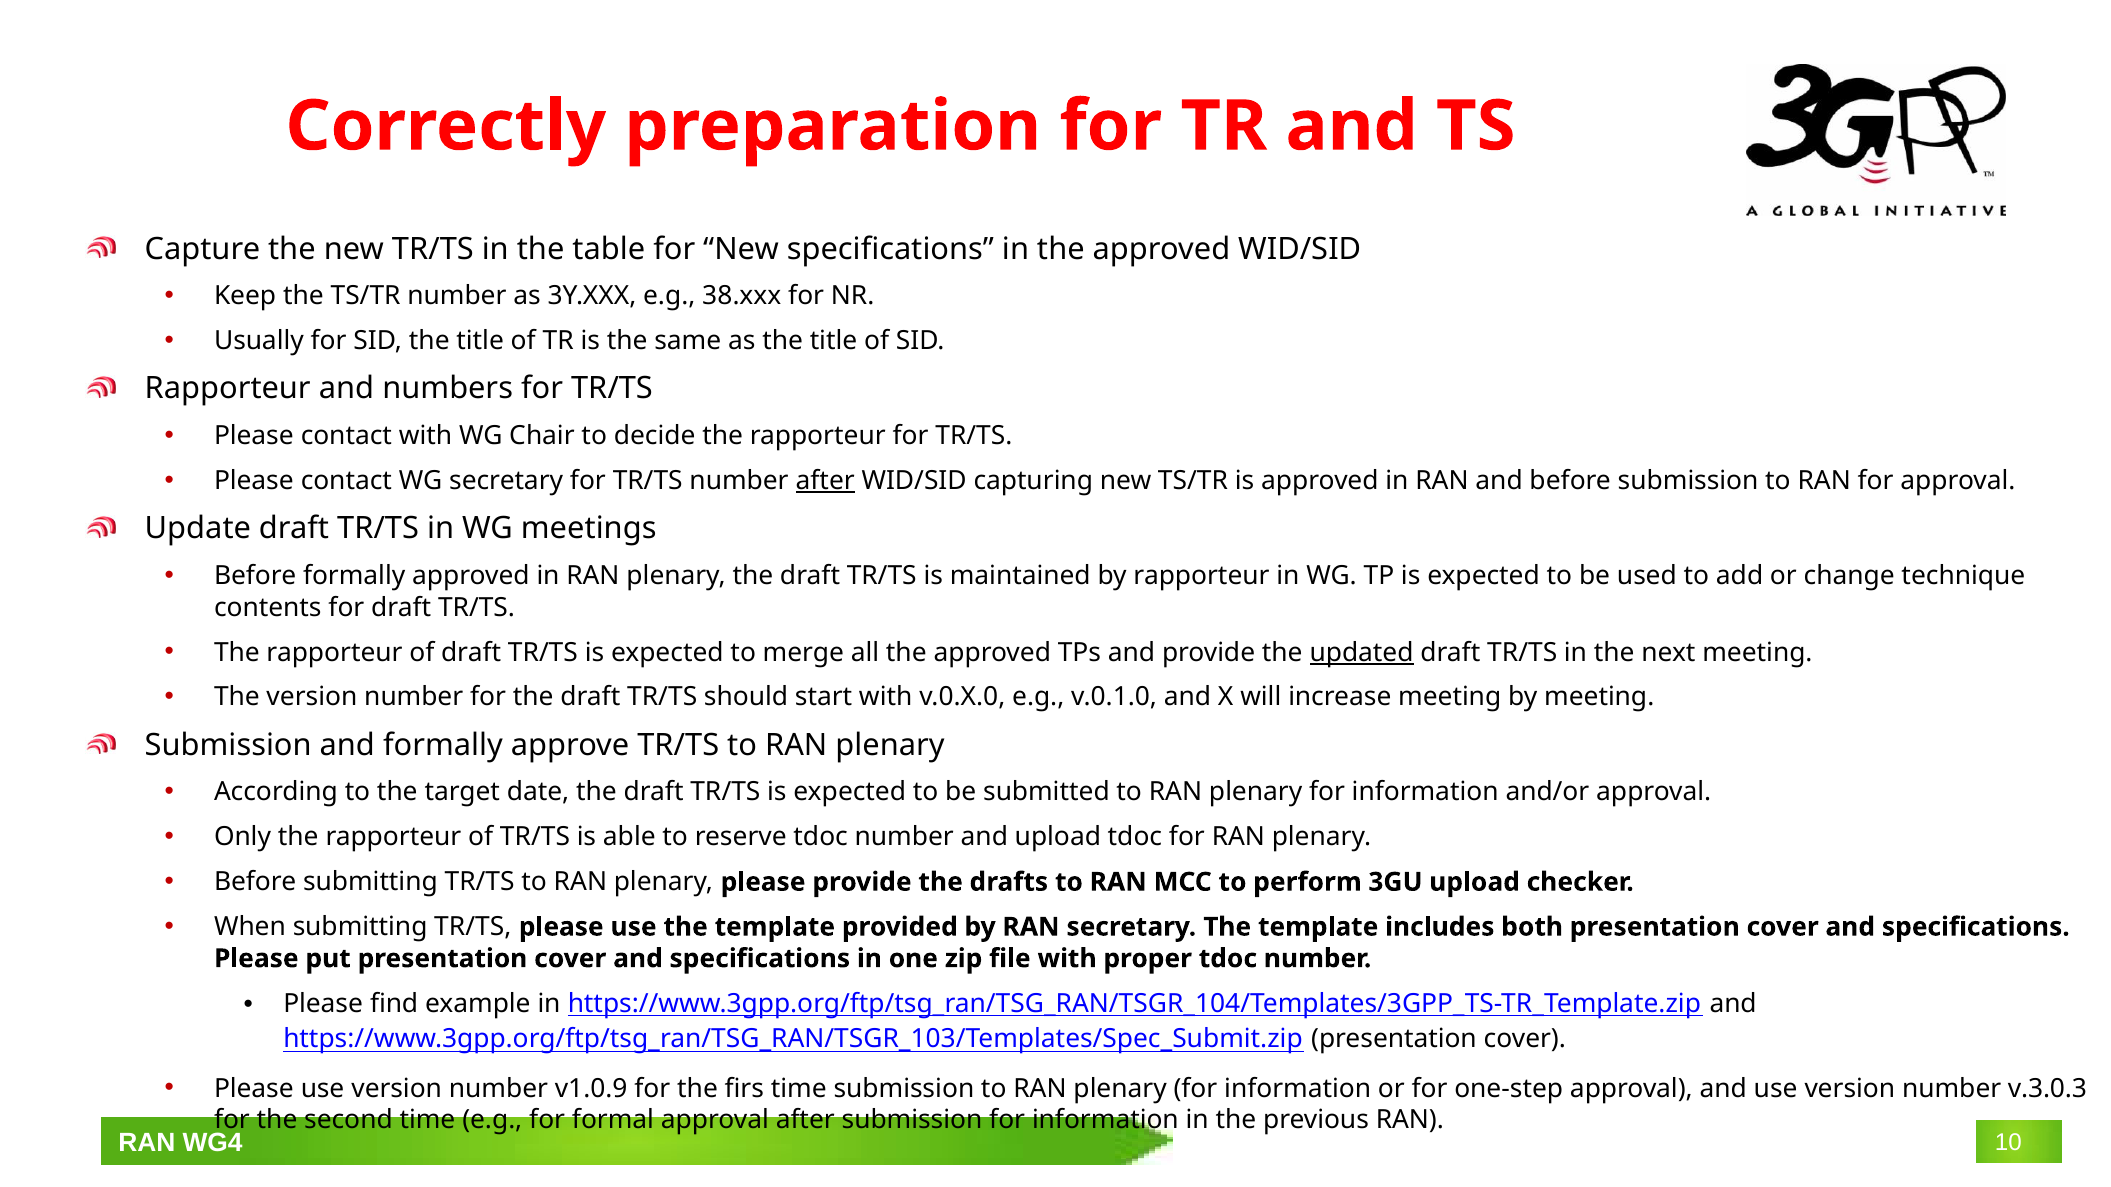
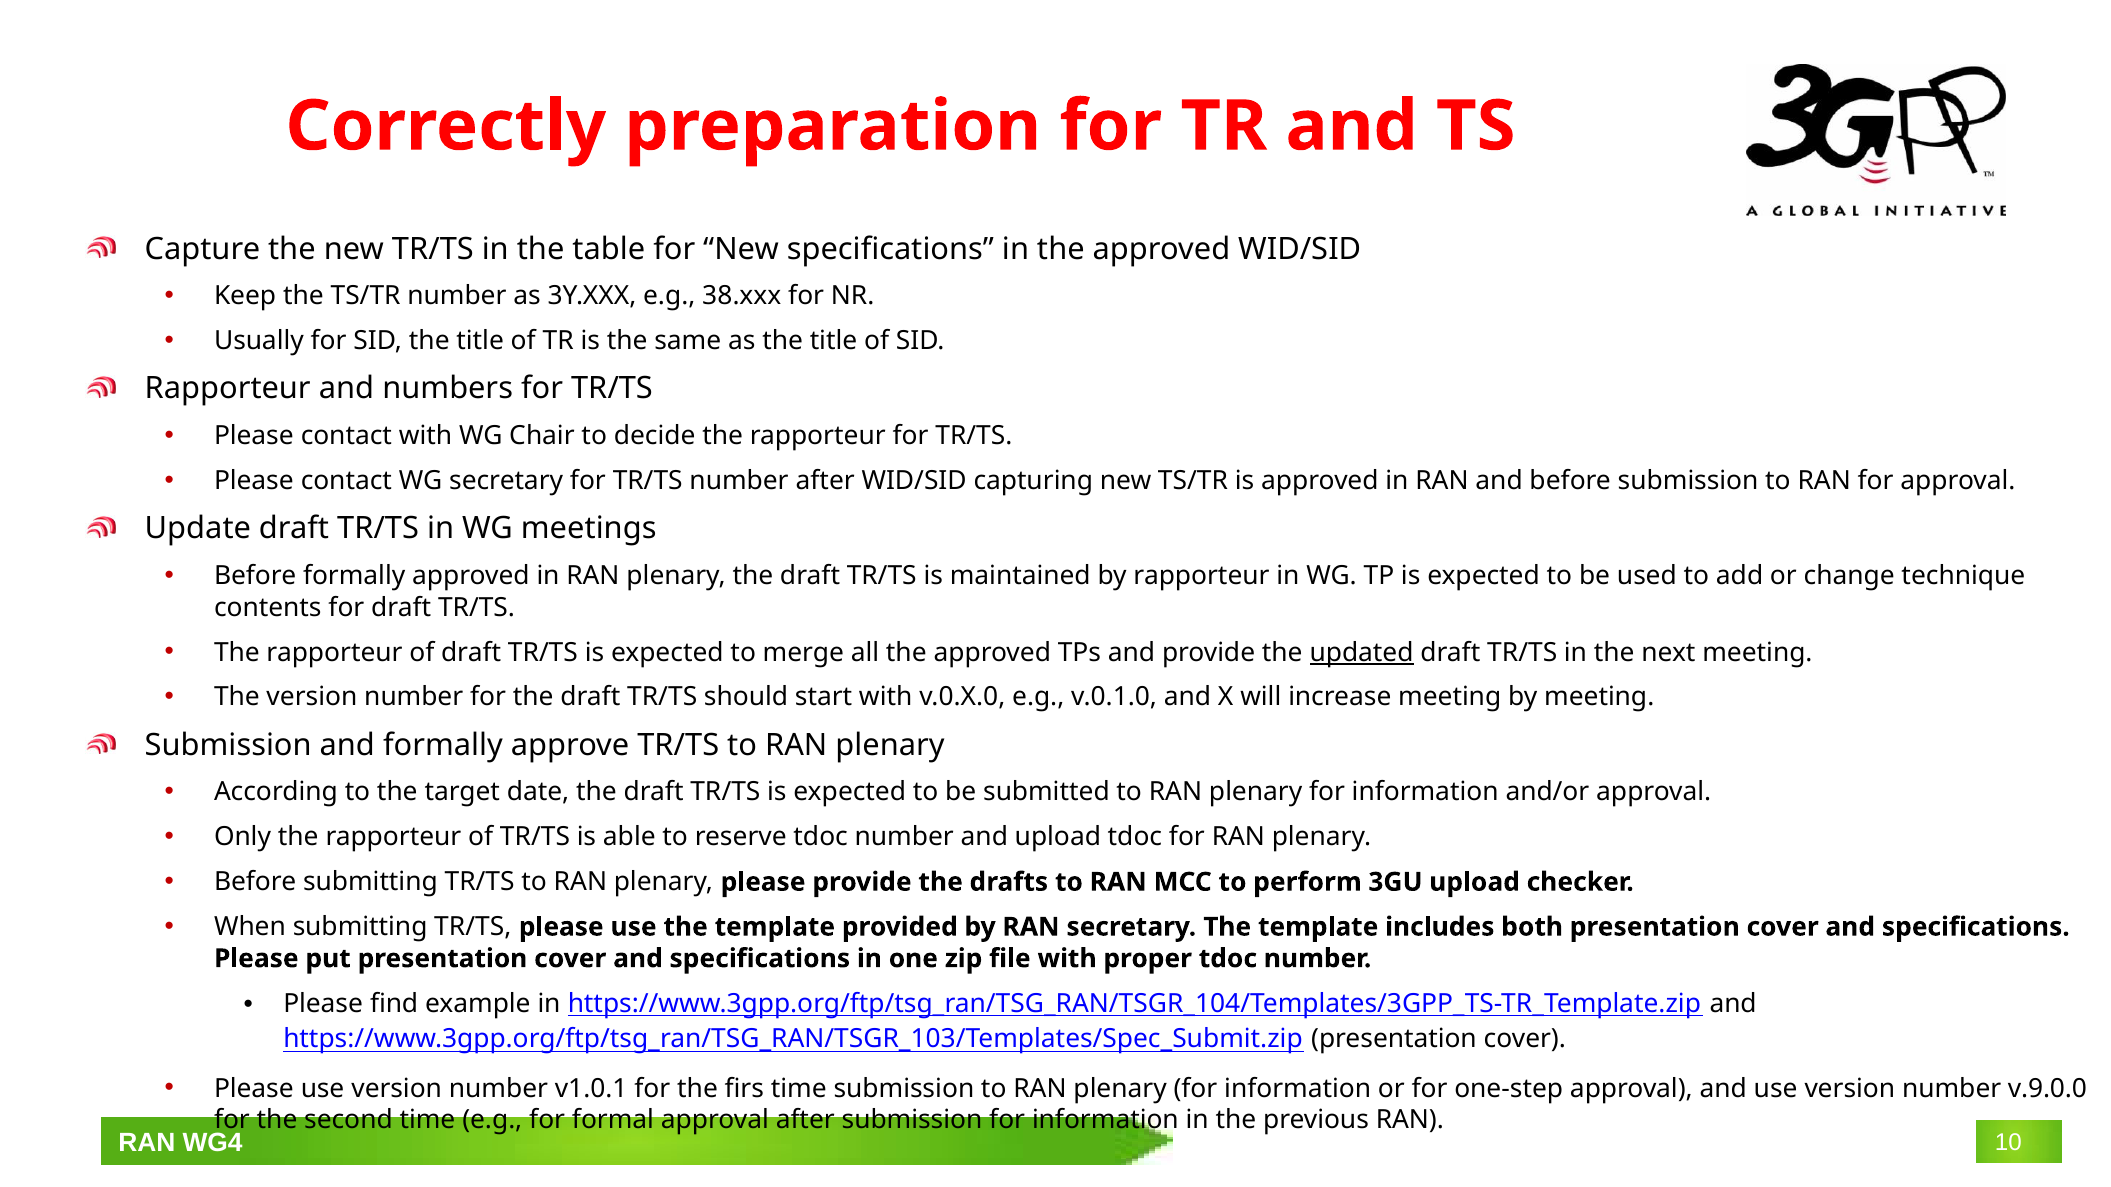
after underline: present -> none (825, 481)
v1.0.9: v1.0.9 -> v1.0.1 (591, 1089)
v.3.0.3: v.3.0.3 -> v.9.0.0 (2047, 1089)
